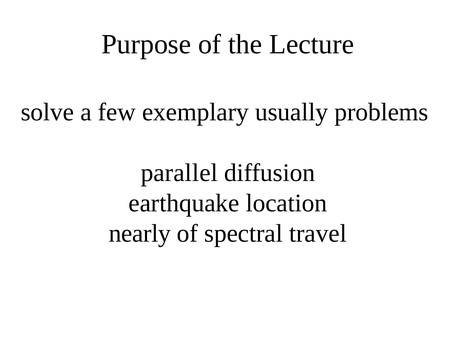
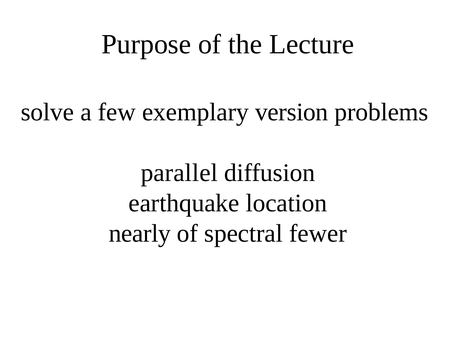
usually: usually -> version (292, 112)
travel: travel -> fewer (318, 234)
